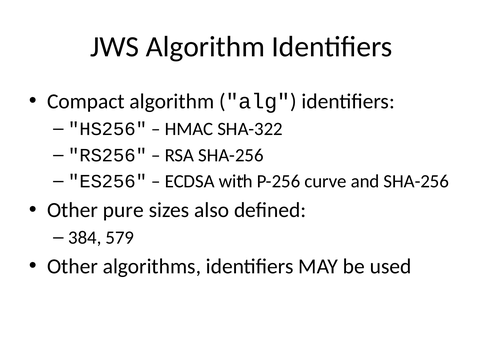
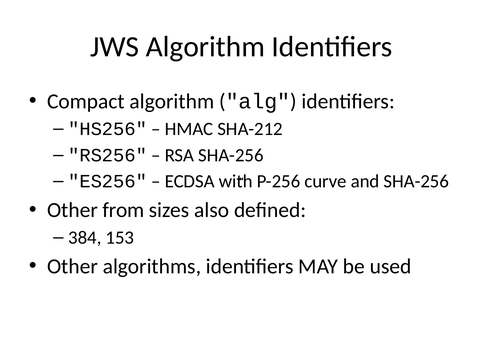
SHA-322: SHA-322 -> SHA-212 (250, 129)
pure: pure -> from (124, 210)
579: 579 -> 153 (120, 238)
